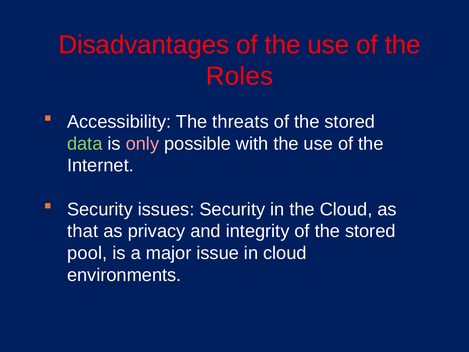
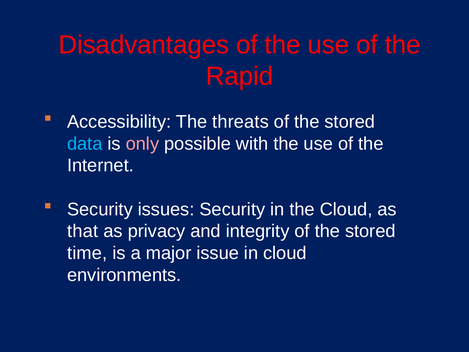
Roles: Roles -> Rapid (240, 76)
data colour: light green -> light blue (85, 144)
pool: pool -> time (87, 253)
